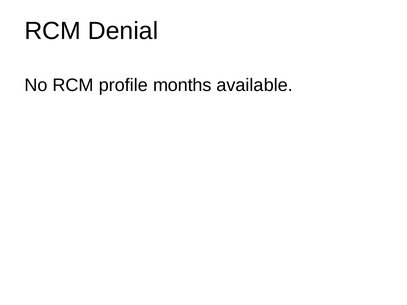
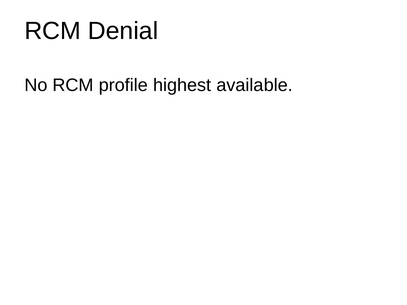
months: months -> highest (182, 85)
